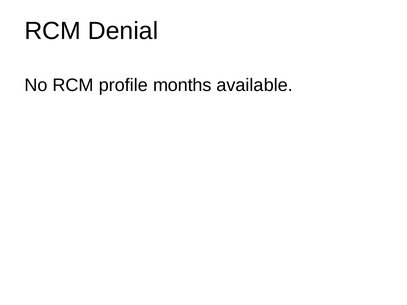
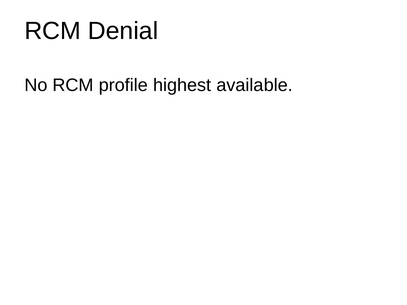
months: months -> highest (182, 85)
